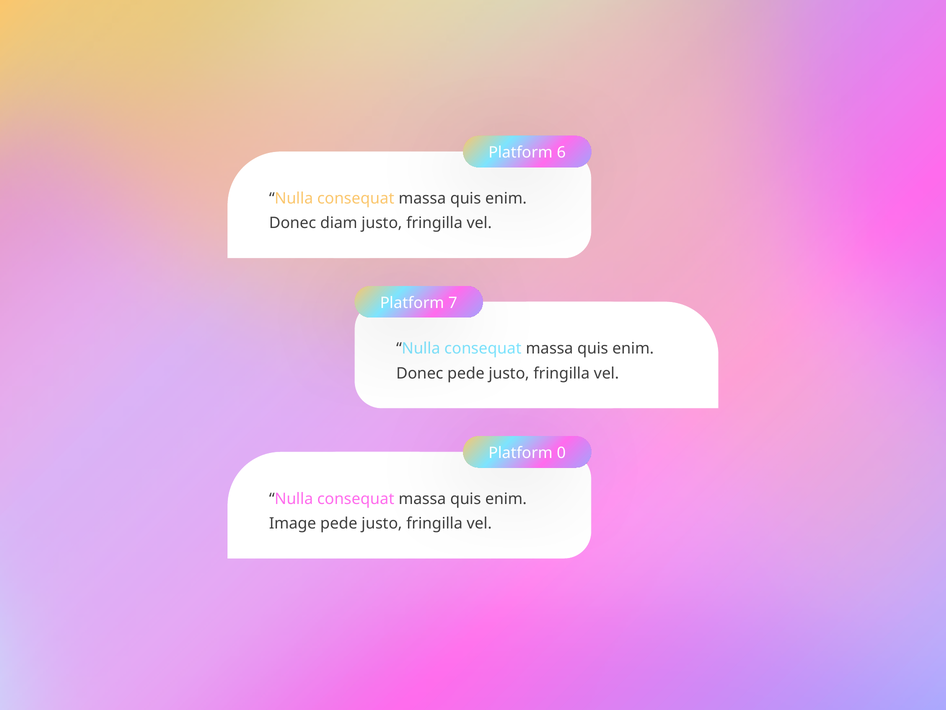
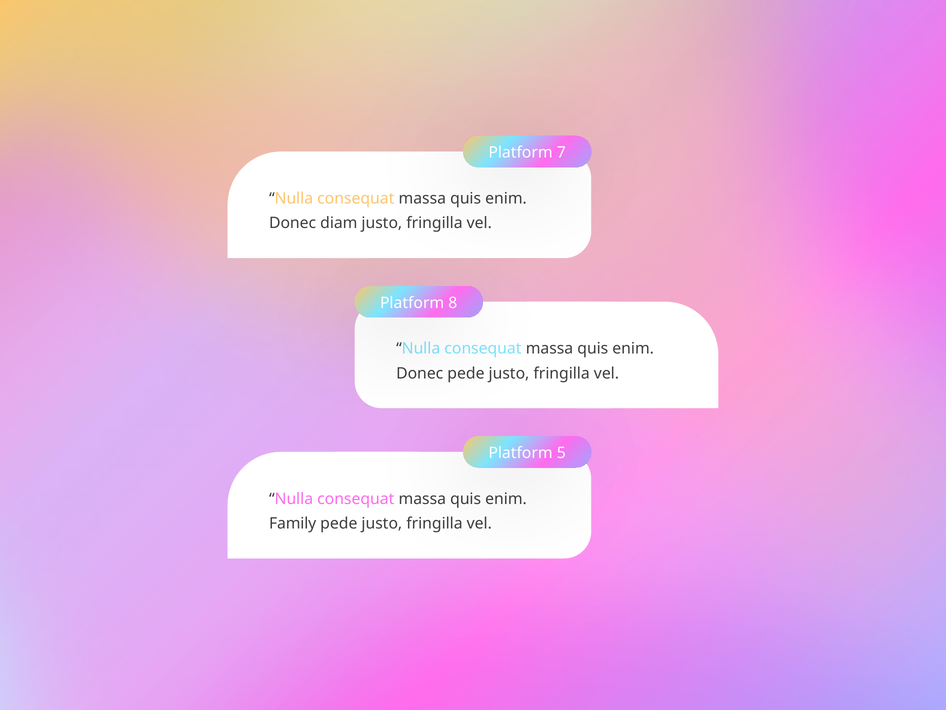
6: 6 -> 7 (561, 153)
7: 7 -> 8 (453, 303)
0: 0 -> 5 (561, 453)
Image: Image -> Family (293, 523)
